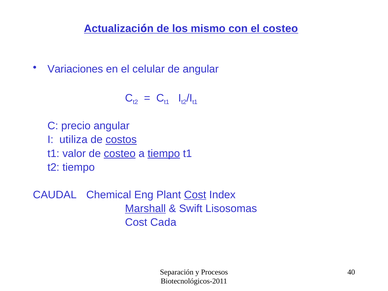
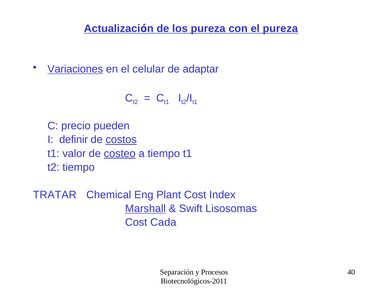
los mismo: mismo -> pureza (208, 29)
el costeo: costeo -> pureza (280, 29)
Variaciones underline: none -> present (75, 69)
de angular: angular -> adaptar (201, 69)
precio angular: angular -> pueden (112, 126)
utiliza: utiliza -> definir (74, 140)
tiempo underline: present -> none (164, 153)
CAUDAL: CAUDAL -> TRATAR (55, 195)
Cost underline: present -> none (195, 195)
